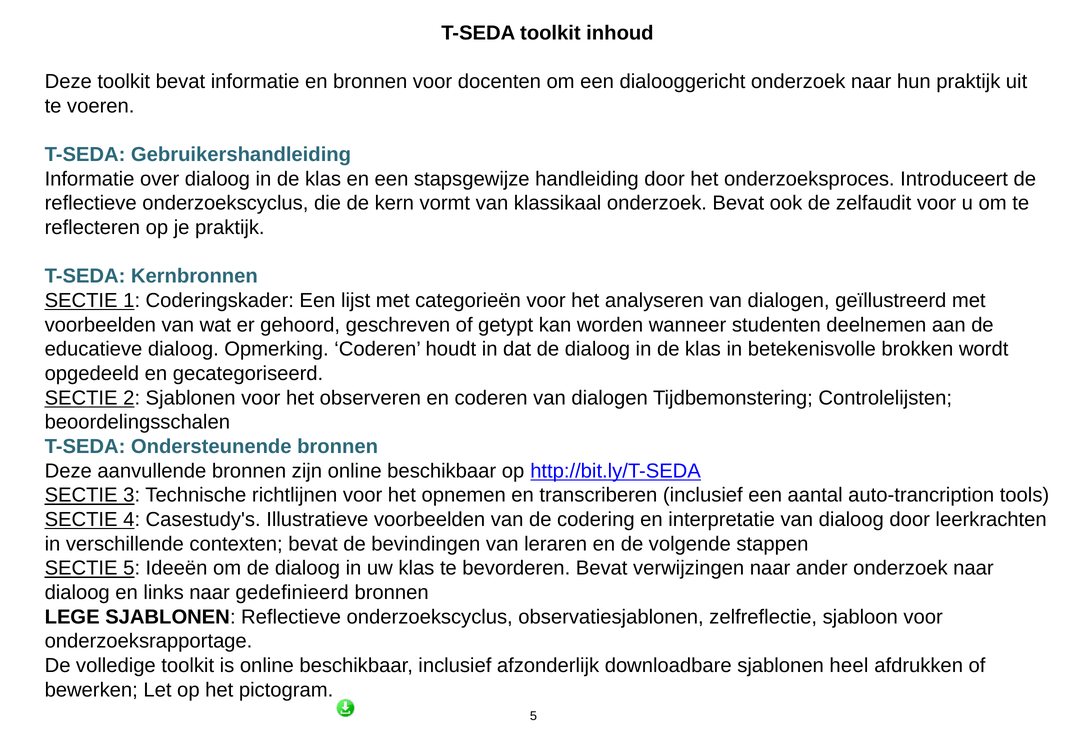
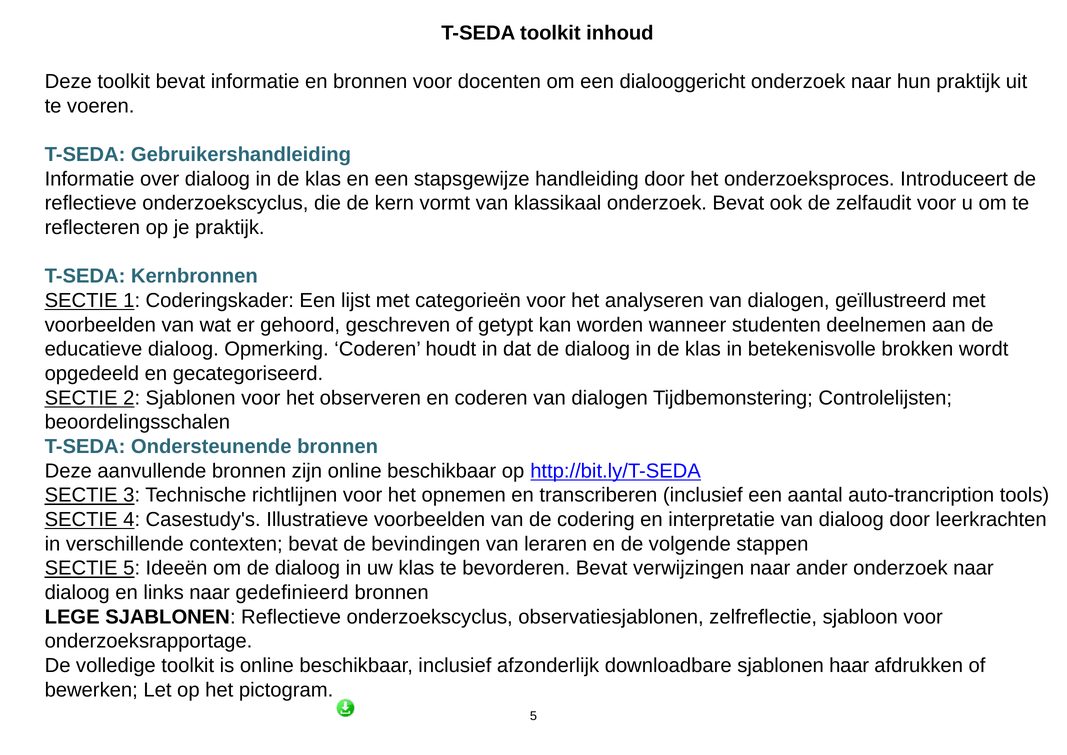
heel: heel -> haar (849, 665)
